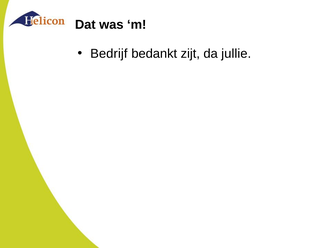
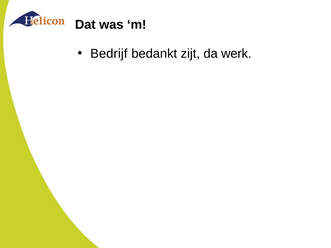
jullie: jullie -> werk (236, 54)
